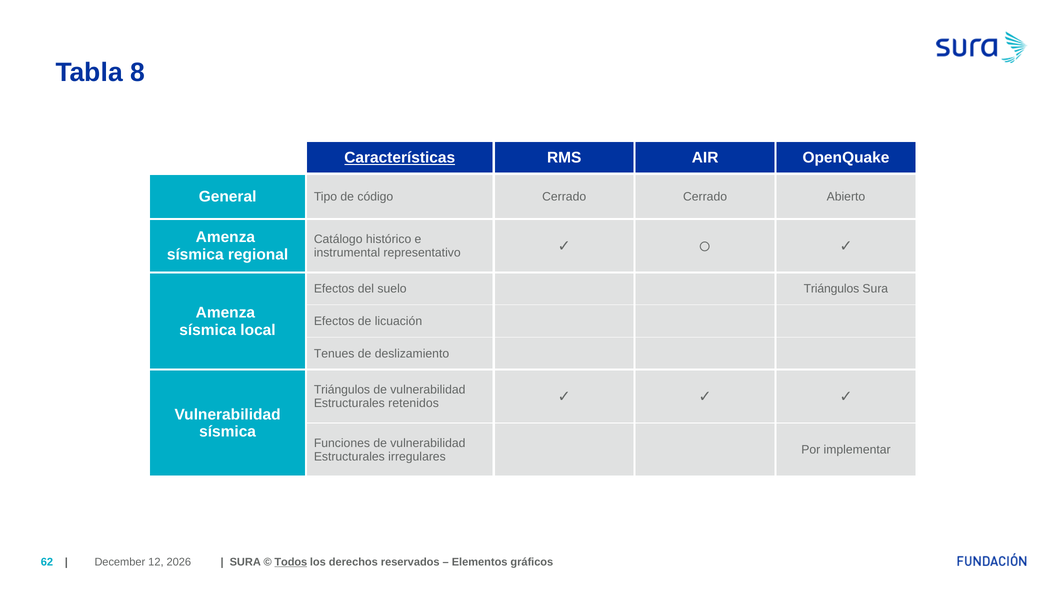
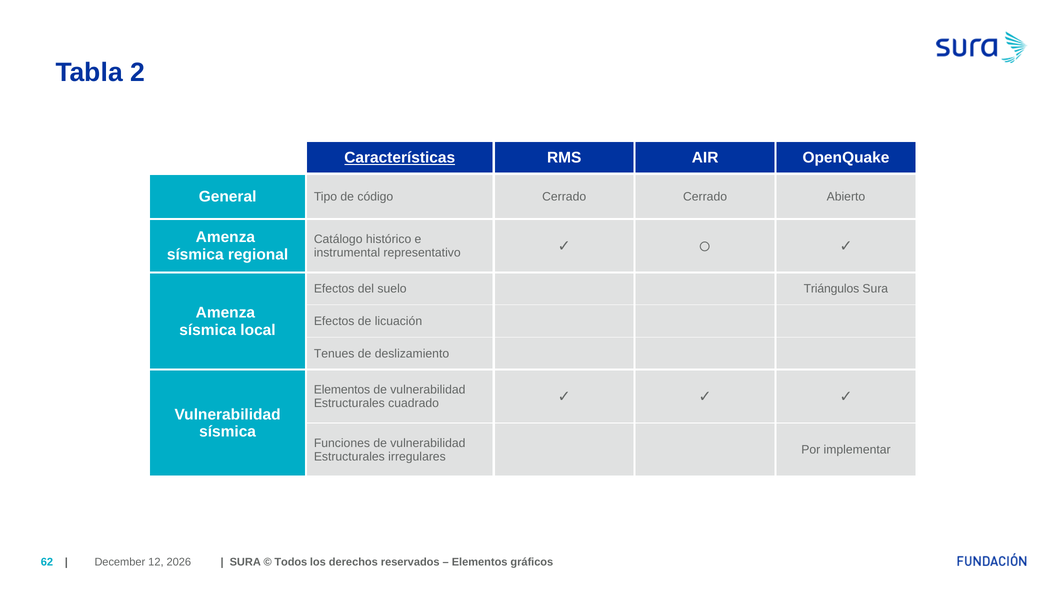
8: 8 -> 2 (138, 73)
Triángulos: Triángulos -> Elementos (342, 389)
retenidos: retenidos -> cuadrado (414, 403)
Todos underline: present -> none (291, 561)
